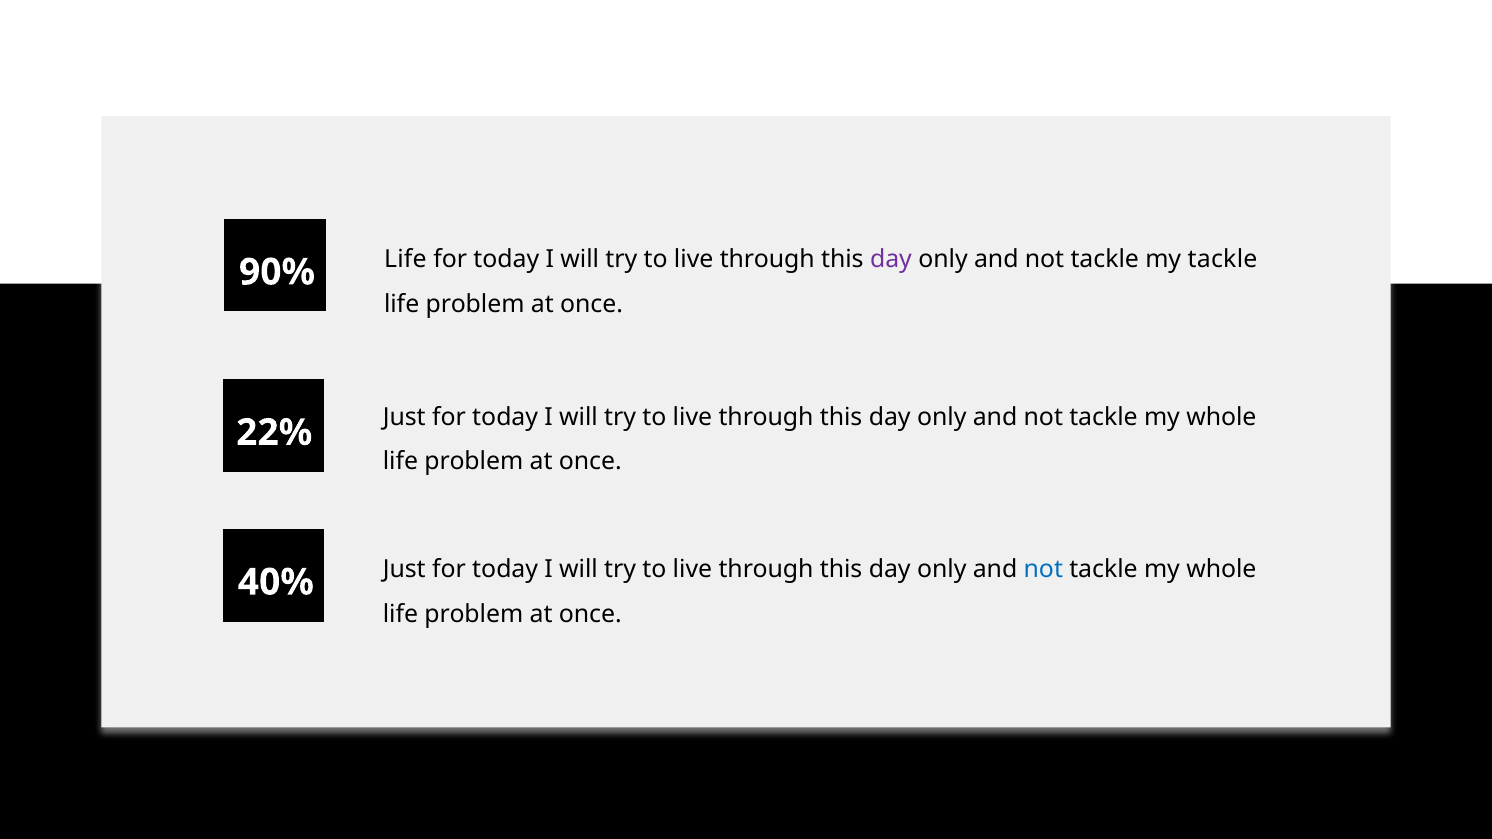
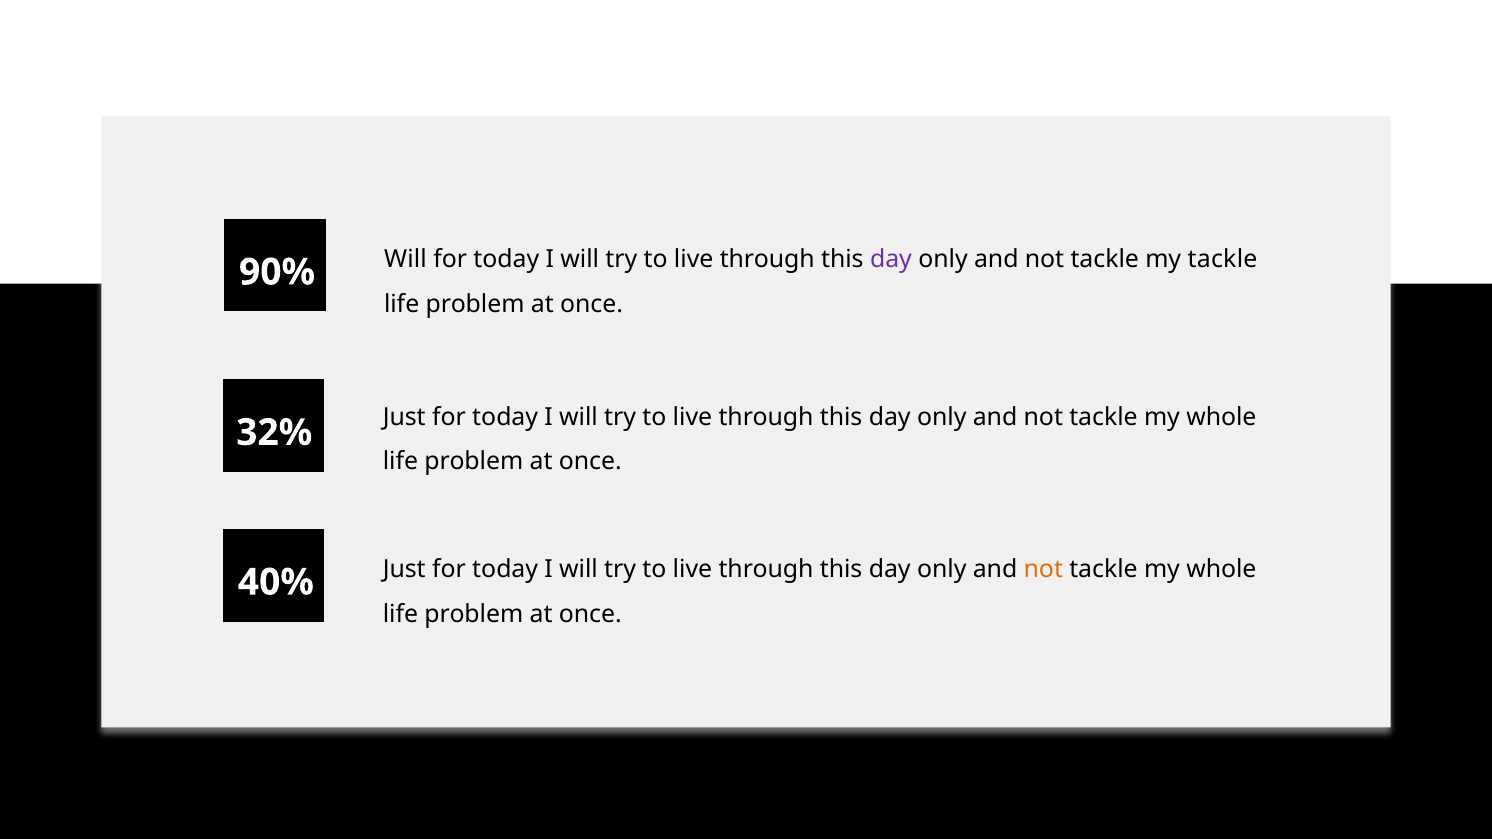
Life: Life -> Will (405, 259)
22%: 22% -> 32% (274, 433)
not colour: blue -> orange (1043, 569)
